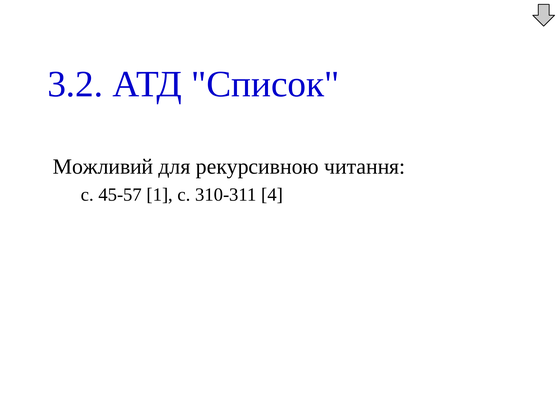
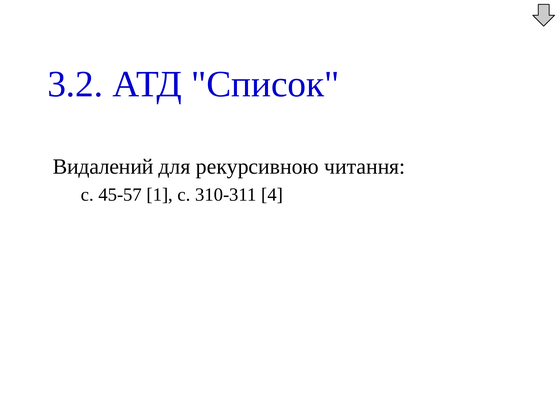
Можливий: Можливий -> Видалений (103, 167)
